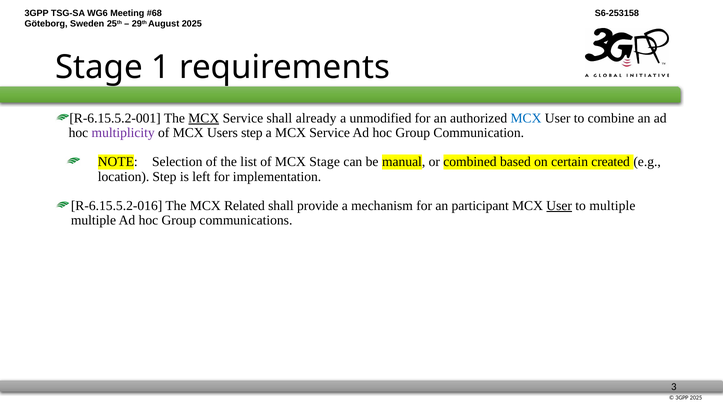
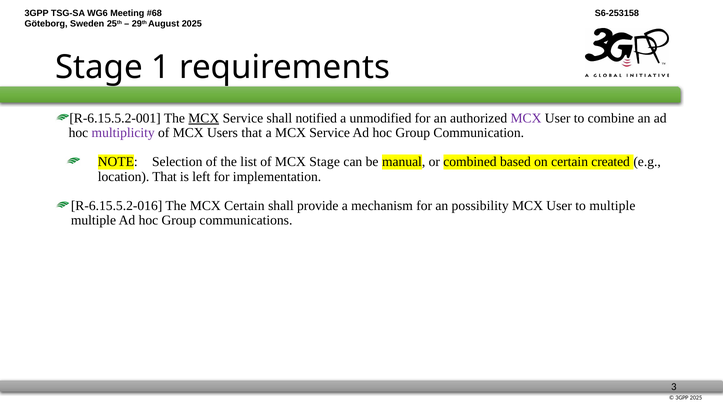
already: already -> notified (316, 118)
MCX colour: blue -> purple (526, 118)
Users step: step -> that (252, 133)
location Step: Step -> That (165, 176)
MCX Related: Related -> Certain (244, 205)
participant: participant -> possibility (480, 205)
User underline: present -> none (559, 205)
